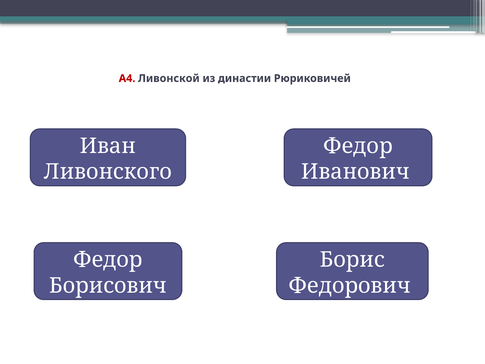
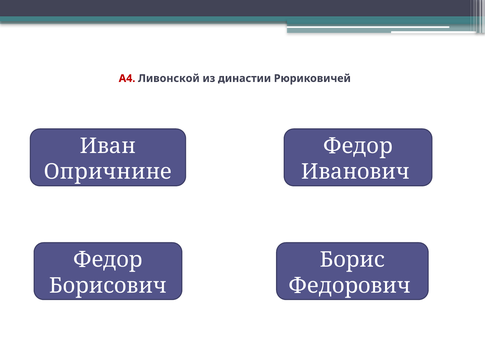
Ливонского: Ливонского -> Опричнине (108, 172)
